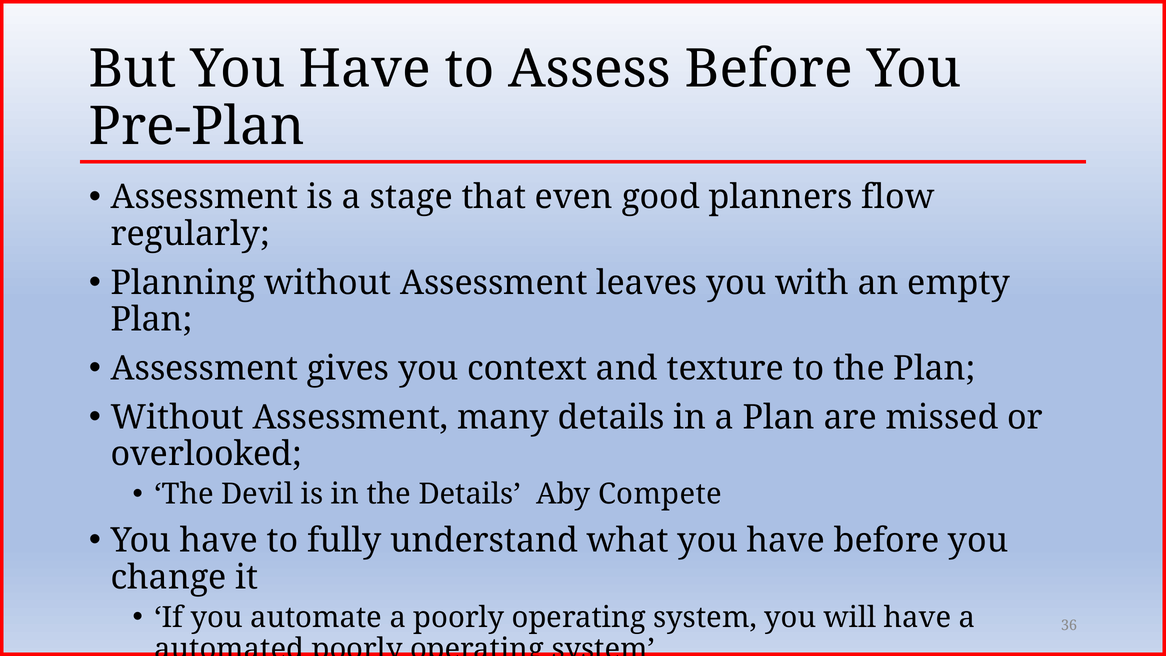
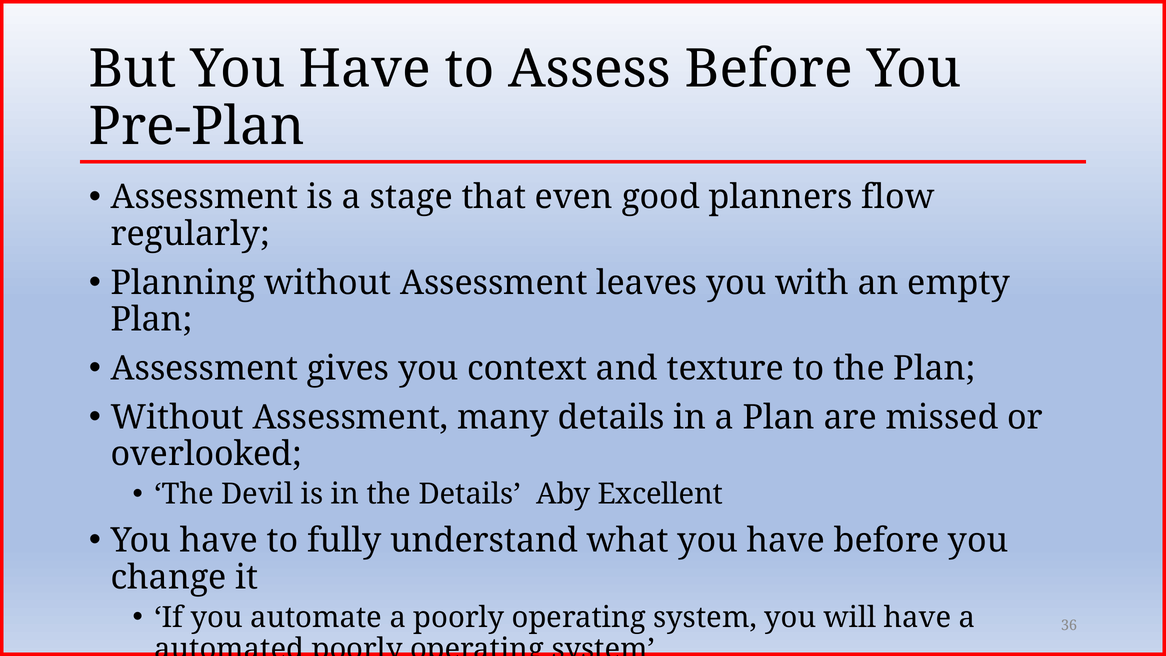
Compete: Compete -> Excellent (660, 494)
